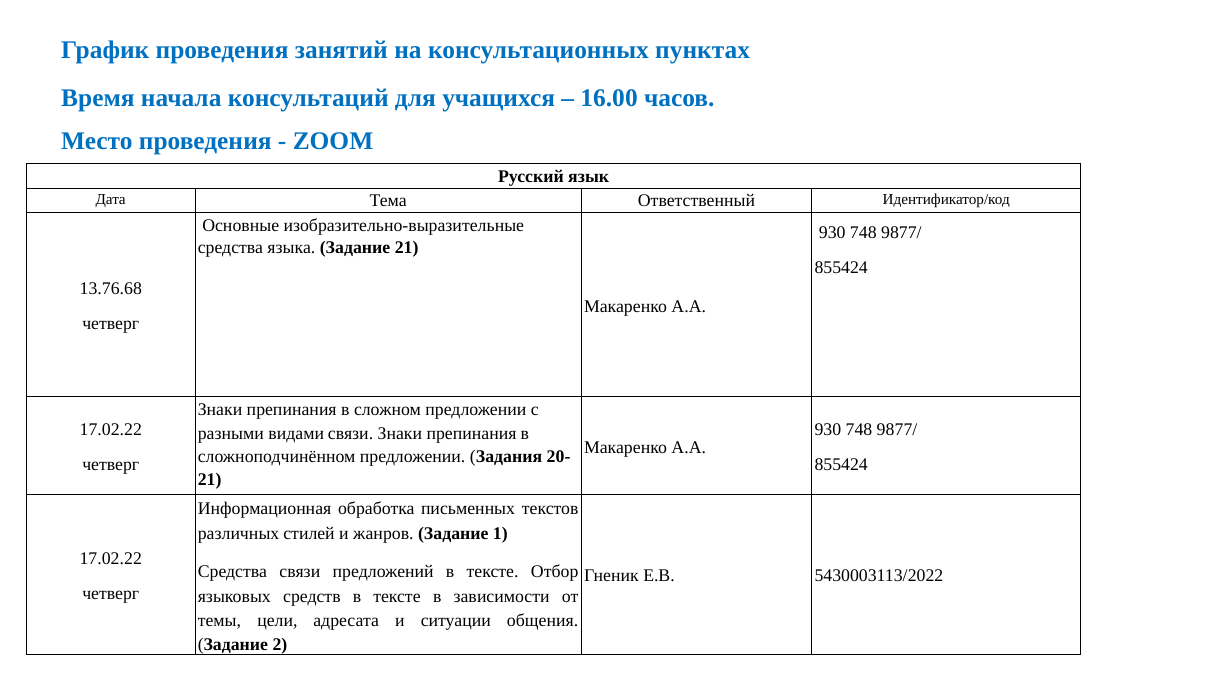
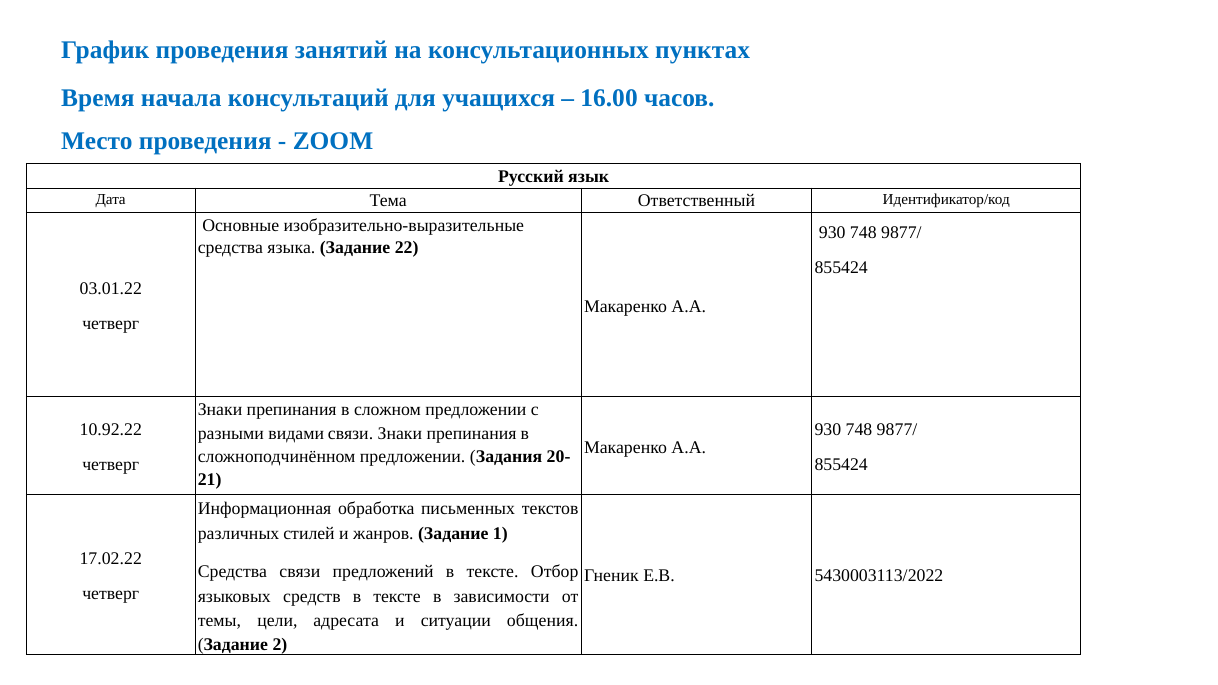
Задание 21: 21 -> 22 (407, 248)
13.76.68: 13.76.68 -> 03.01.22 (111, 289)
17.02.22: 17.02.22 -> 10.92.22 (111, 430)
